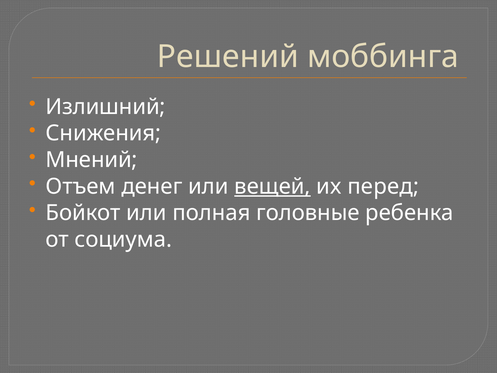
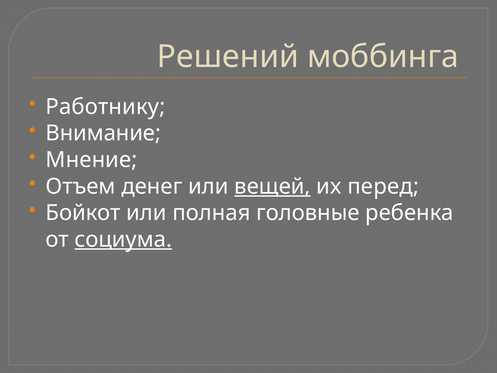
Излишний: Излишний -> Работнику (105, 107)
Снижения: Снижения -> Внимание (103, 133)
Мнений: Мнений -> Мнение (91, 160)
социума underline: none -> present (123, 239)
